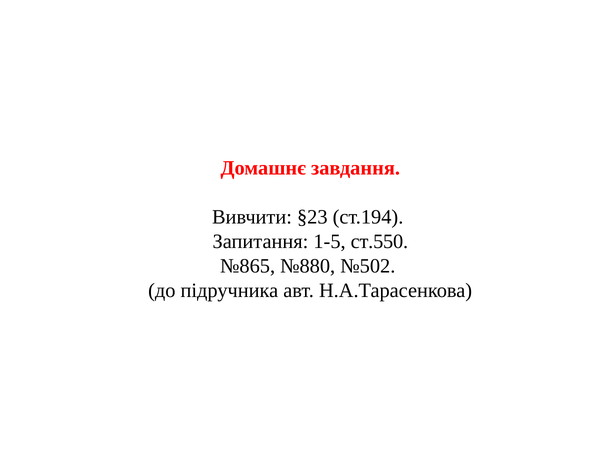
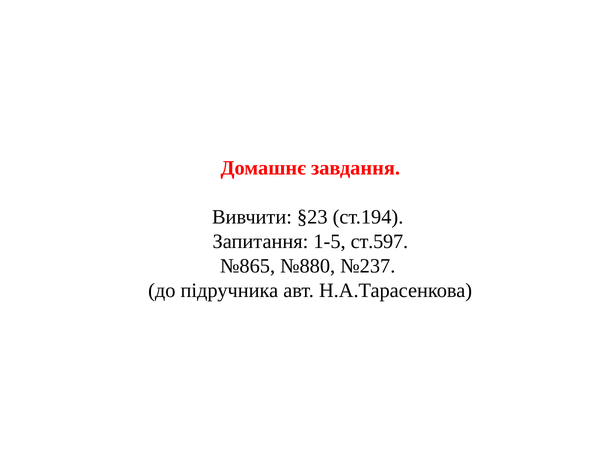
ст.550: ст.550 -> ст.597 (379, 242)
№502: №502 -> №237 (368, 266)
